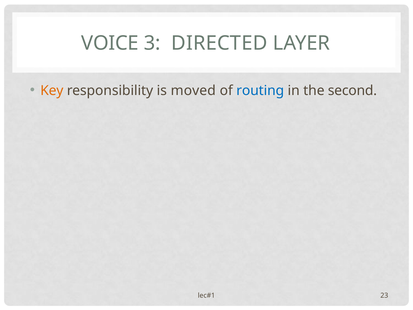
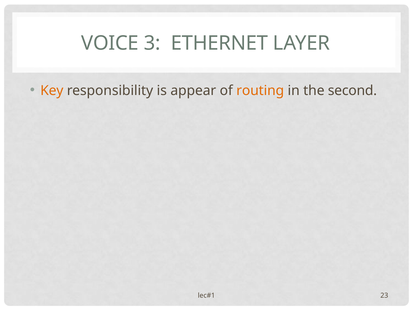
DIRECTED: DIRECTED -> ETHERNET (219, 43)
moved: moved -> appear (193, 90)
routing colour: blue -> orange (260, 90)
